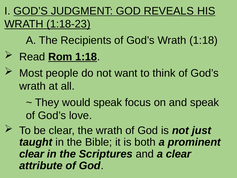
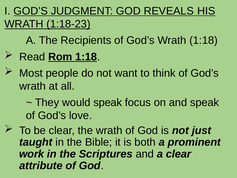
clear: clear -> work (32, 154)
